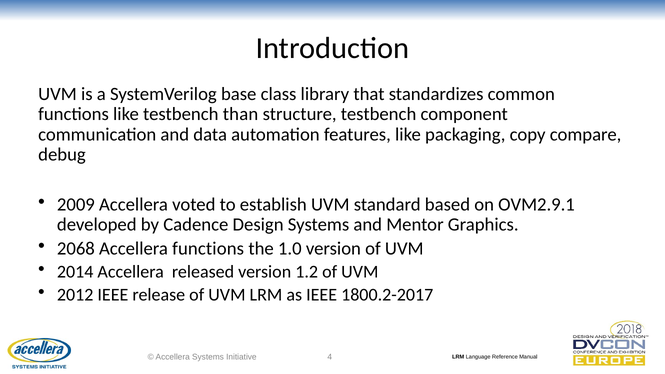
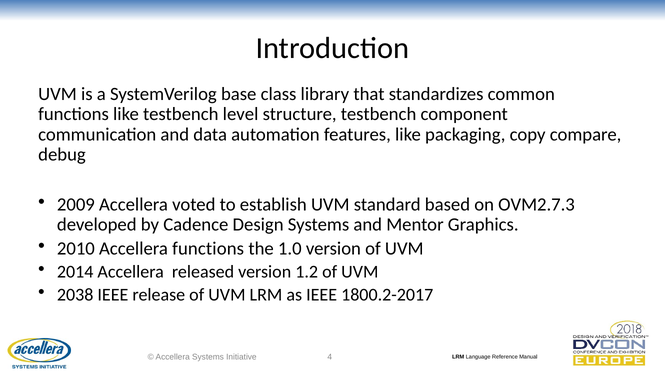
than: than -> level (241, 114)
OVM2.9.1: OVM2.9.1 -> OVM2.7.3 (537, 205)
2068: 2068 -> 2010 (76, 249)
2012: 2012 -> 2038 (75, 295)
